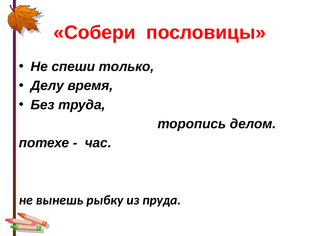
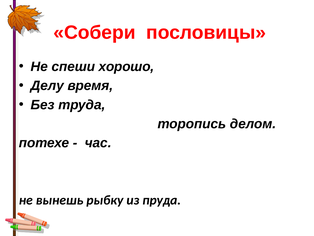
только: только -> хорошо (126, 67)
